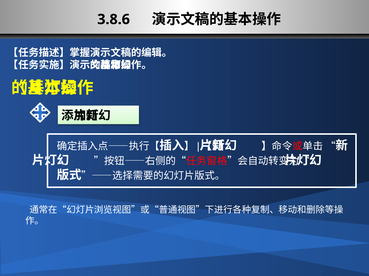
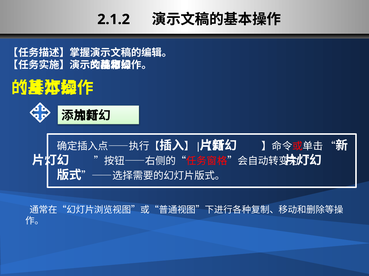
3.8.6: 3.8.6 -> 2.1.2 (114, 19)
